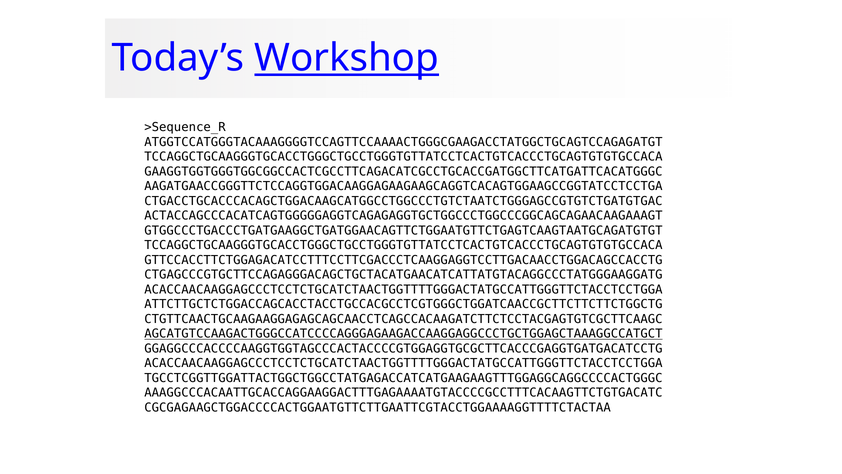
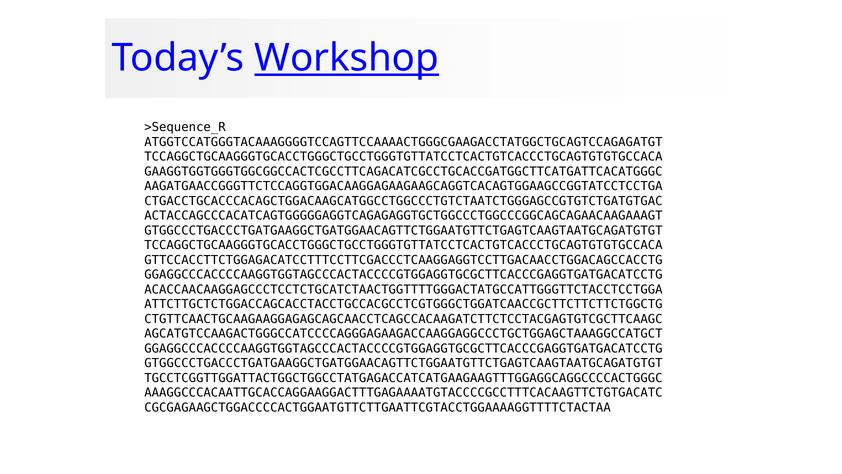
CTGAGCCCGTGCTTCCAGAGGGACAGCTGCTACATGAACATCATTATGTACAGGCCCTATGGGAAGGATG: CTGAGCCCGTGCTTCCAGAGGGACAGCTGCTACATGAACATCATTATGTACAGGCCCTATGGGAAGGATG -> GGAGGCCCACCCCAAGGTGGTAGCCCACTACCCCGTGGAGGTGCGCTTCACCCGAGGTGATGACATCCTG (403, 275)
AGCATGTCCAAGACTGGGCCATCCCCAGGGAGAAGACCAAGGAGGCCCTGCTGGAGCTAAAGGCCATGCT underline: present -> none (403, 334)
ACACCAACAAGGAGCCCTCCTCTGCATCTAACTGGTTTTGGGACTATGCCATTGGGTTCTACCTCCTGGA: ACACCAACAAGGAGCCCTCCTCTGCATCTAACTGGTTTTGGGACTATGCCATTGGGTTCTACCTCCTGGA -> GTGGCCCTGACCCTGATGAAGGCTGATGGAACAGTTCTGGAATGTTCTGAGTCAAGTAATGCAGATGTGT (403, 363)
